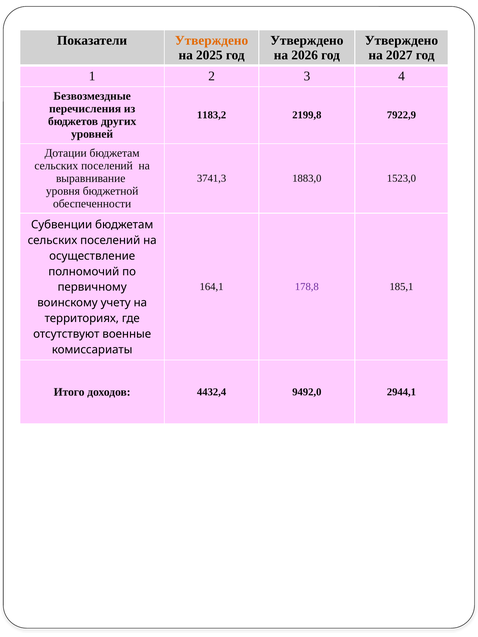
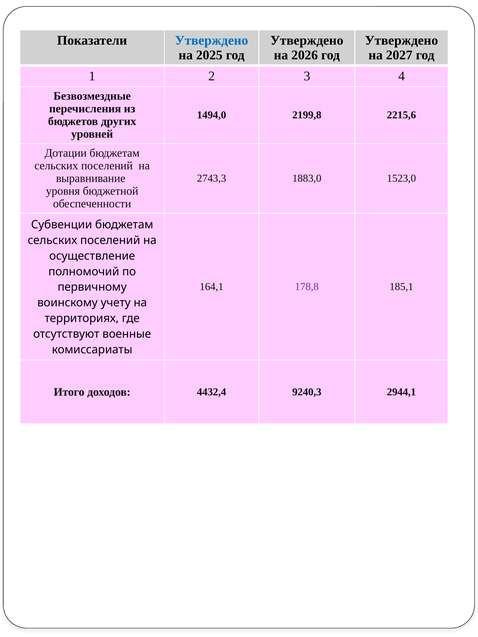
Утверждено colour: orange -> blue (212, 40)
1183,2: 1183,2 -> 1494,0 (212, 115)
7922,9: 7922,9 -> 2215,6 (401, 115)
3741,3: 3741,3 -> 2743,3 (212, 178)
9492,0: 9492,0 -> 9240,3 (307, 392)
